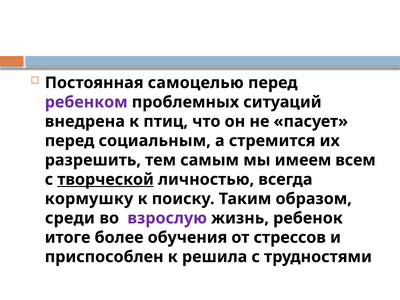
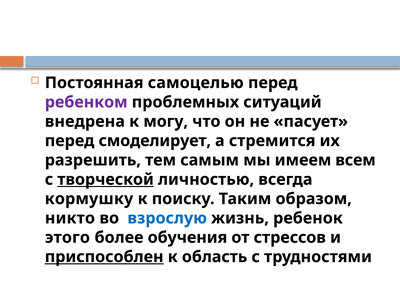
птиц: птиц -> могу (166, 121)
социальным: социальным -> смоделирует (155, 141)
среди: среди -> никто (70, 218)
взрослую colour: purple -> blue (167, 218)
итоге: итоге -> этого (67, 237)
приспособлен underline: none -> present (104, 257)
решила: решила -> область (215, 257)
